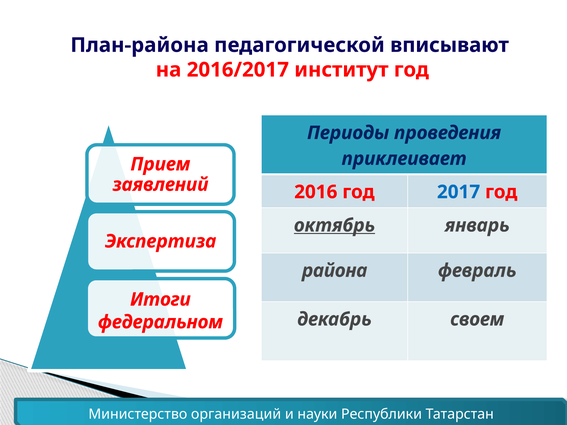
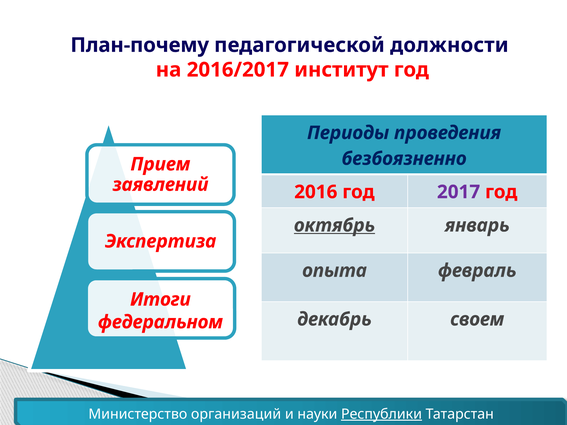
План-района: План-района -> План-почему (140, 45)
вписывают: вписывают -> должности (449, 45)
приклеивает: приклеивает -> безбоязненно (404, 159)
2017 colour: blue -> purple (459, 192)
района: района -> опыта (335, 271)
Республики underline: none -> present (382, 414)
